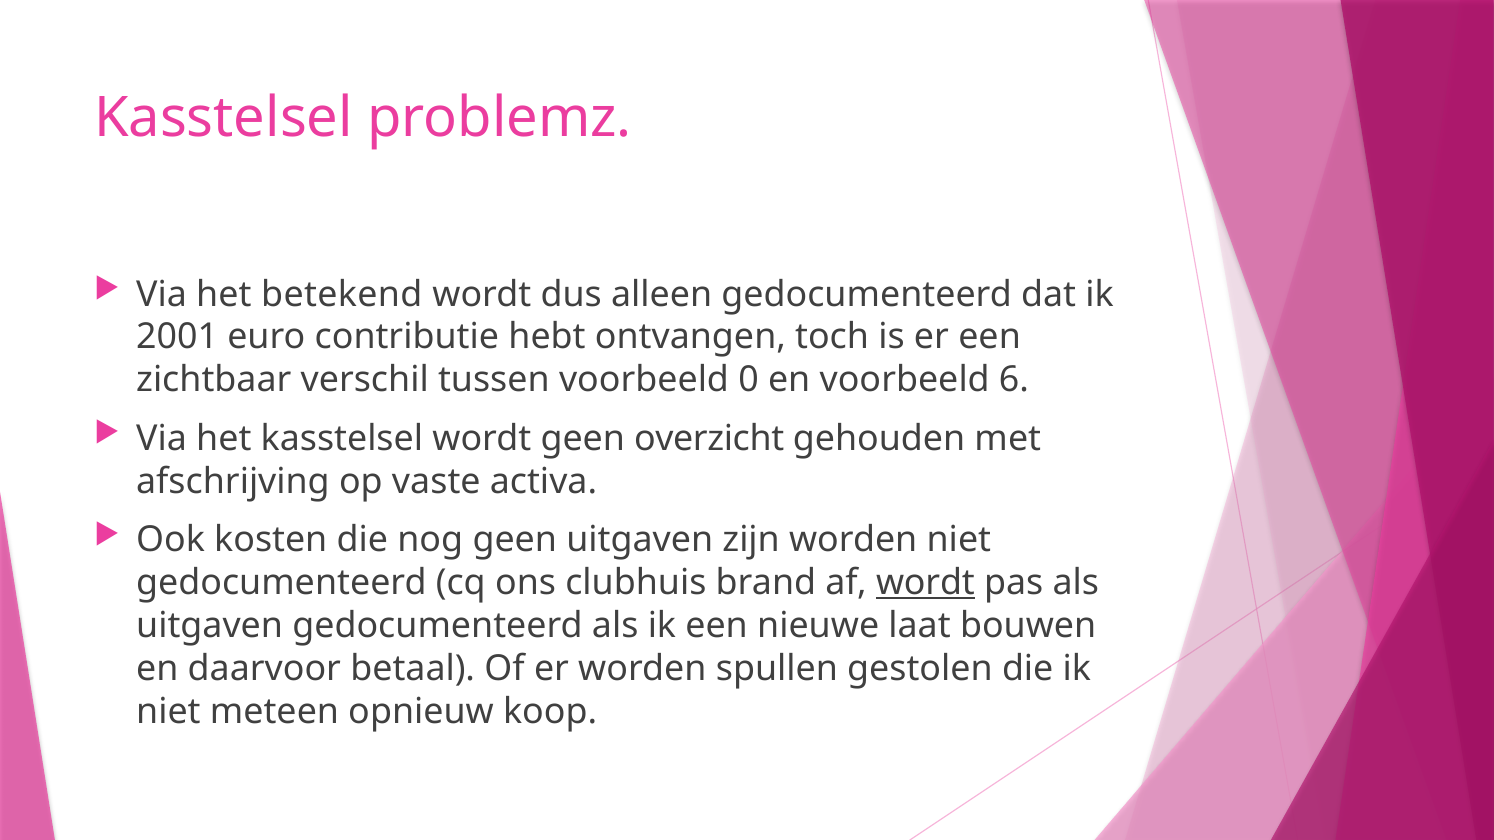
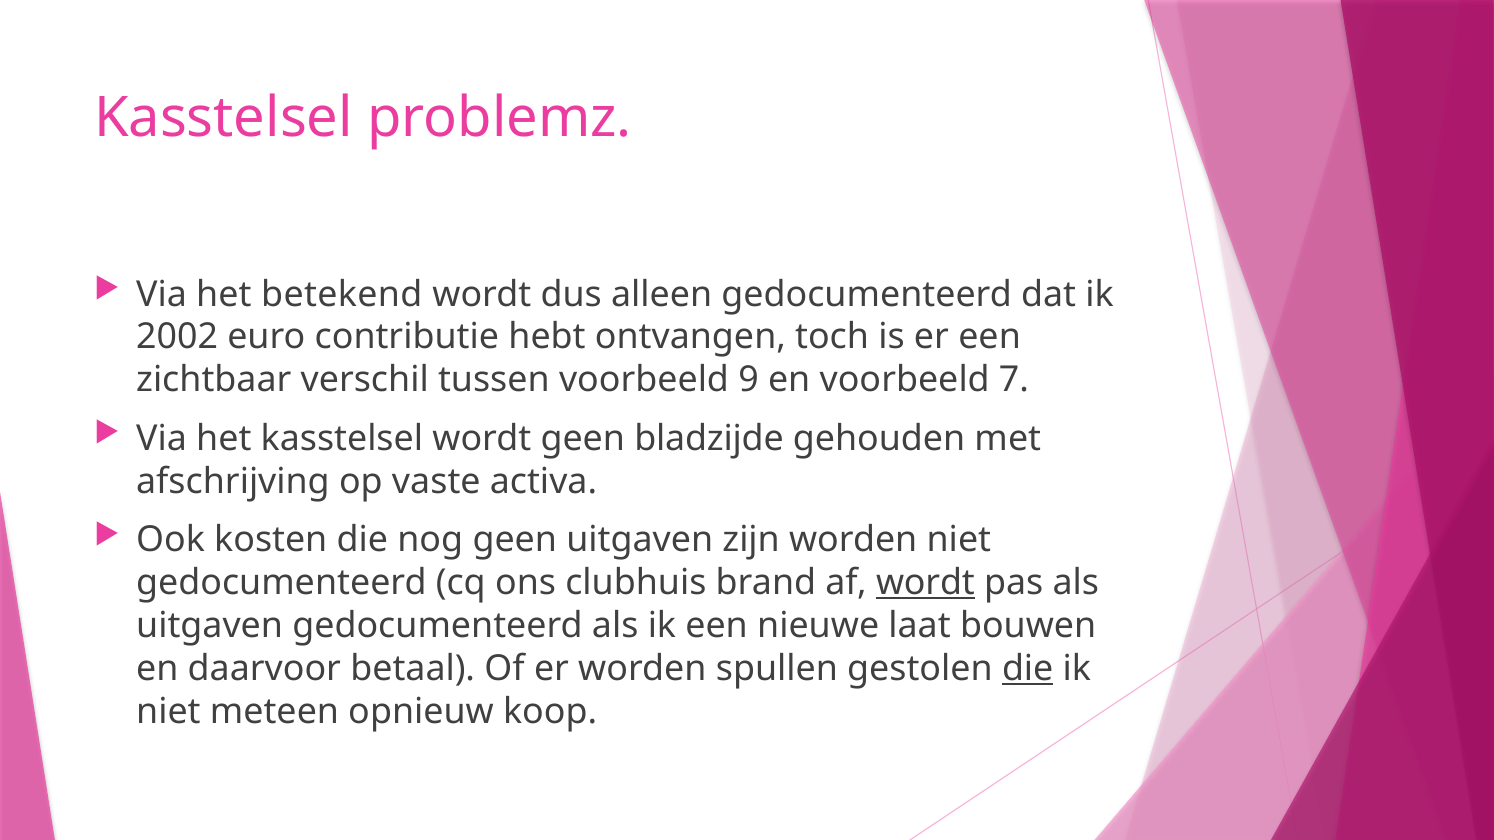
2001: 2001 -> 2002 (177, 337)
0: 0 -> 9 (748, 380)
6: 6 -> 7 (1014, 380)
overzicht: overzicht -> bladzijde (709, 439)
die underline: none -> present (1028, 669)
